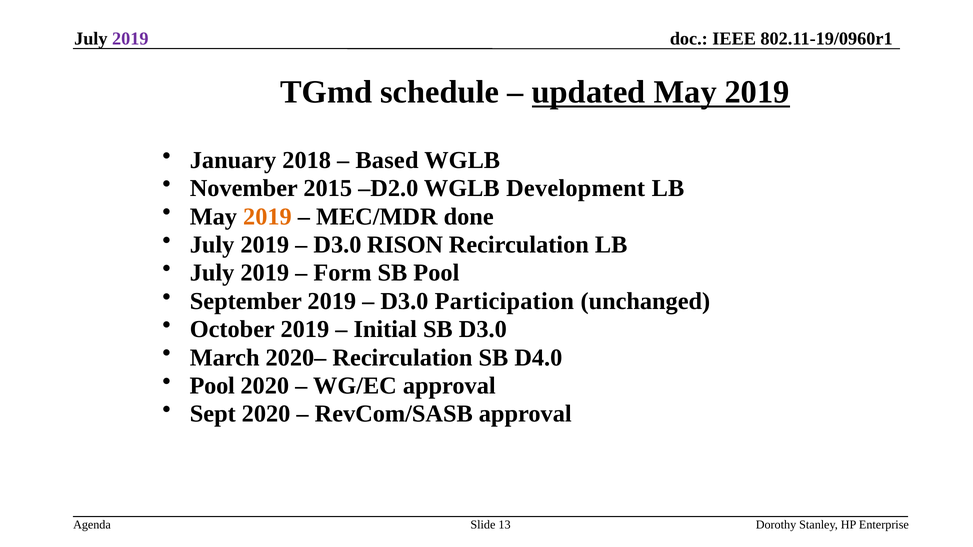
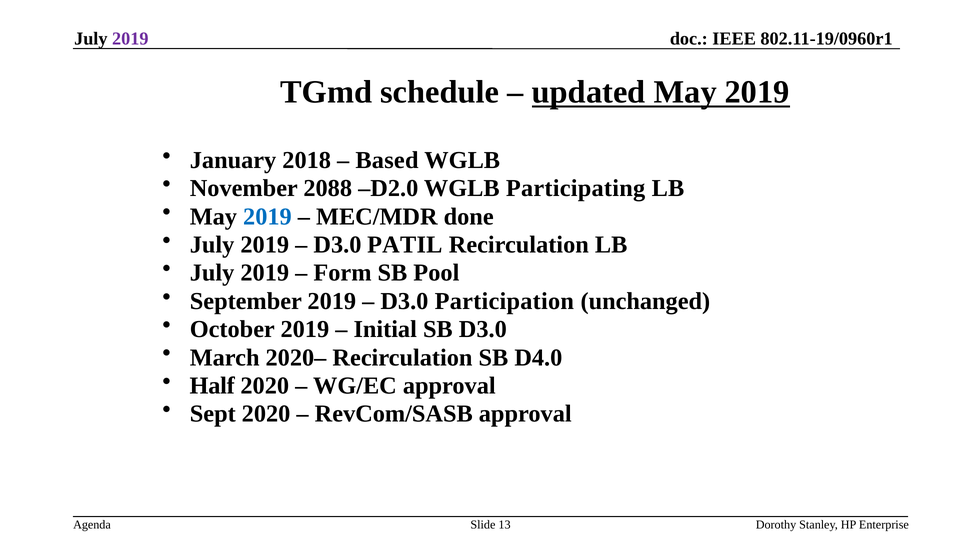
2015: 2015 -> 2088 (328, 188)
Development: Development -> Participating (576, 188)
2019 colour: orange -> blue (267, 217)
RISON: RISON -> PATIL (405, 245)
Pool: Pool -> Half (212, 386)
